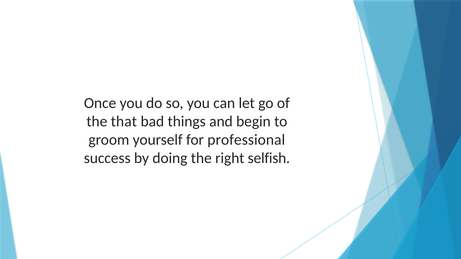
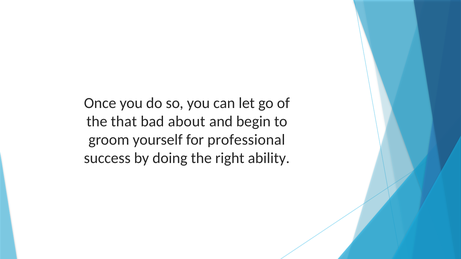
things: things -> about (187, 122)
selfish: selfish -> ability (269, 158)
